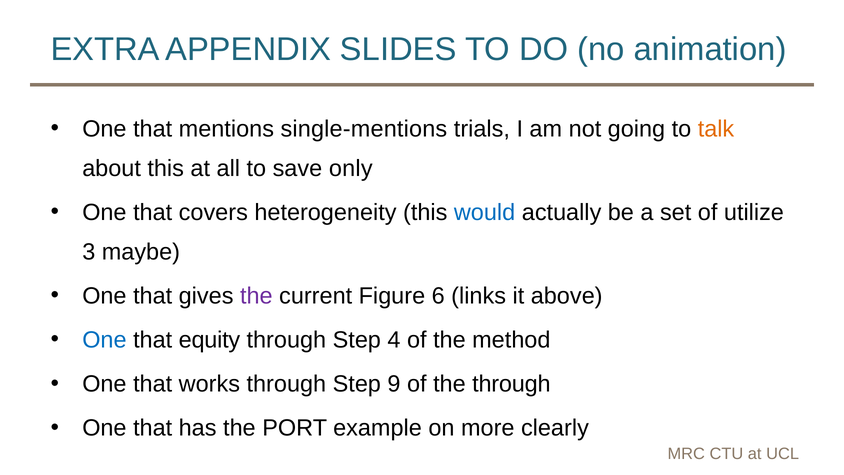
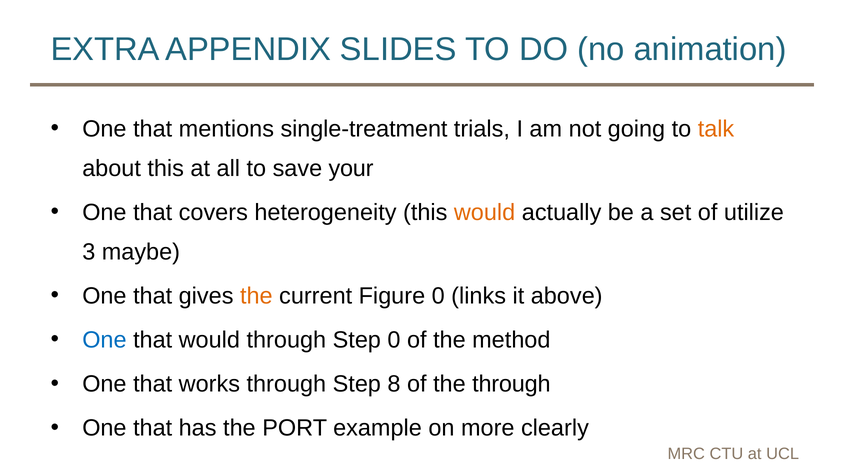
single-mentions: single-mentions -> single-treatment (364, 129)
only: only -> your (351, 168)
would colour: blue -> orange (485, 212)
the colour: purple -> orange (256, 296)
Figure 6: 6 -> 0 (438, 296)
that equity: equity -> would (209, 340)
Step 4: 4 -> 0 (394, 340)
9: 9 -> 8 (394, 384)
